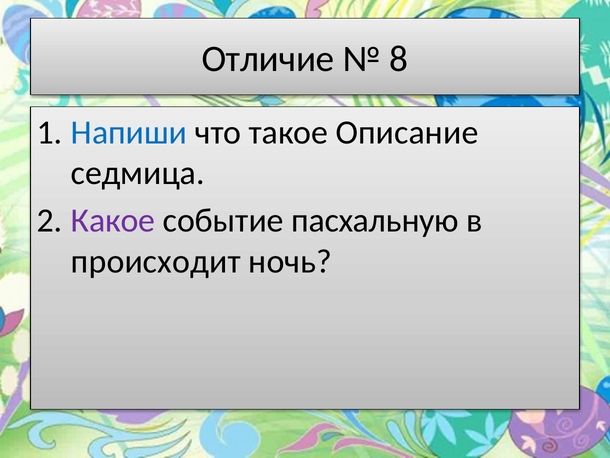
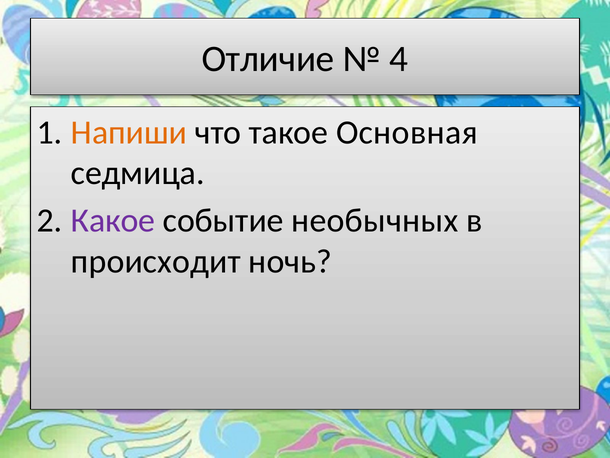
8: 8 -> 4 (399, 59)
Напиши colour: blue -> orange (129, 132)
Описание: Описание -> Основная (407, 132)
пасхальную: пасхальную -> необычных (375, 221)
